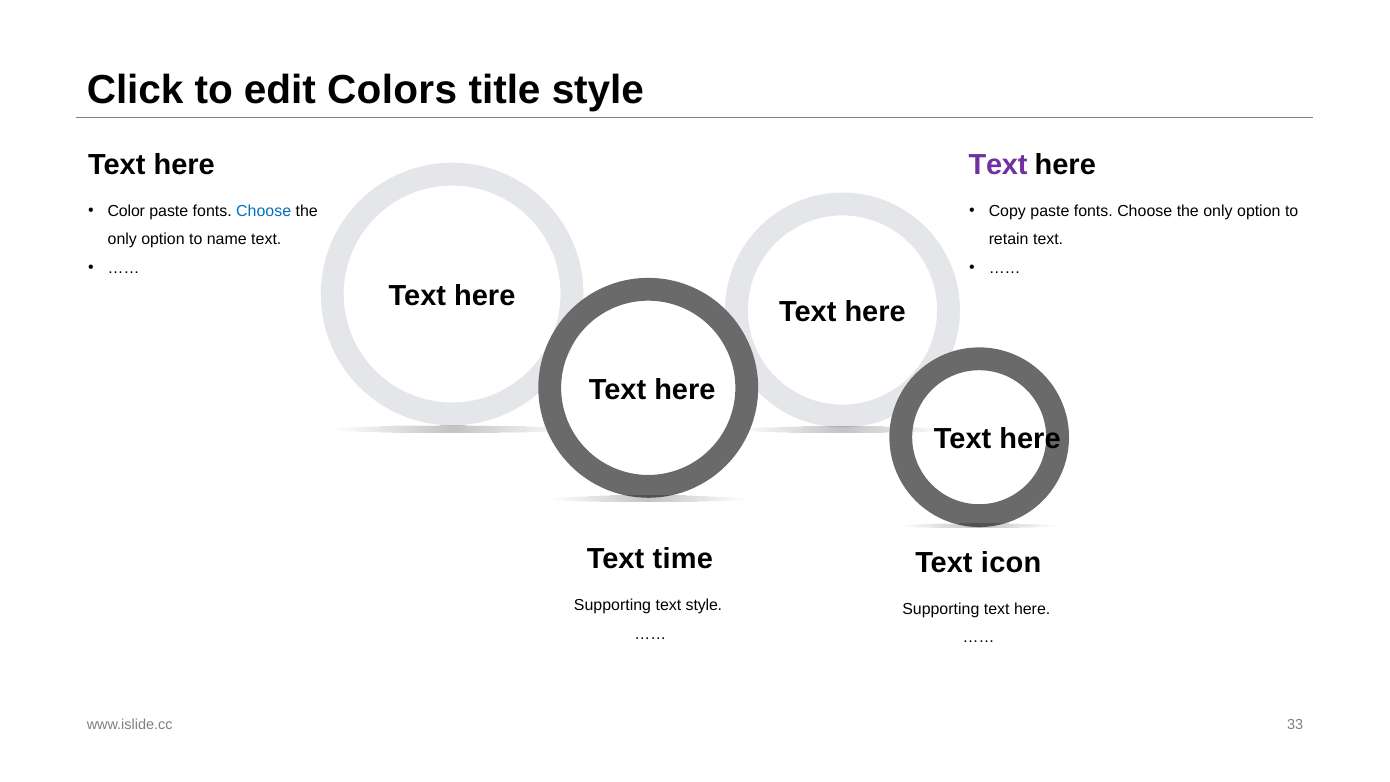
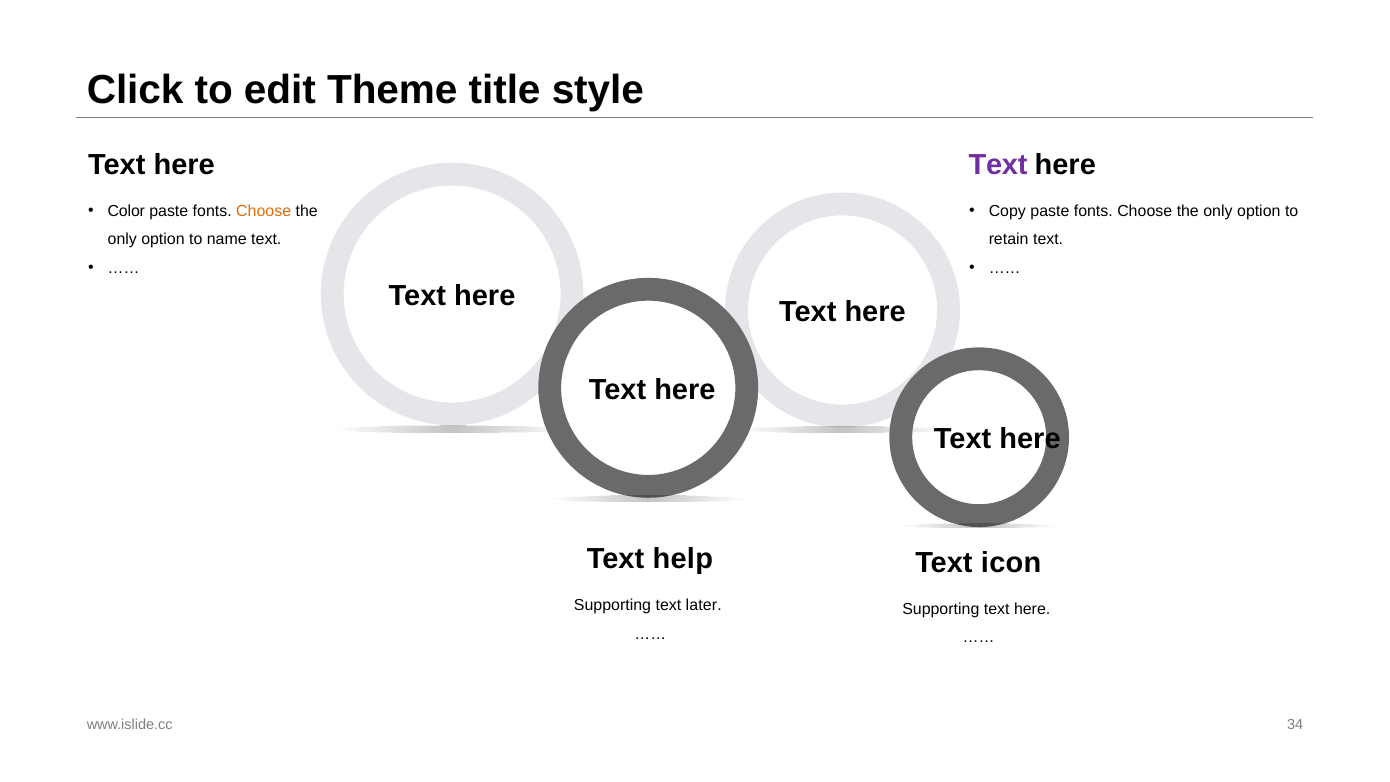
Colors: Colors -> Theme (392, 90)
Choose colour: blue -> orange (264, 211)
time: time -> help (683, 559)
text style: style -> later (704, 605)
33: 33 -> 34 (1295, 724)
